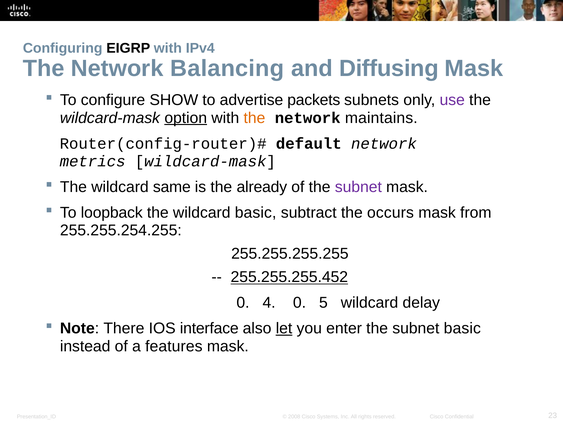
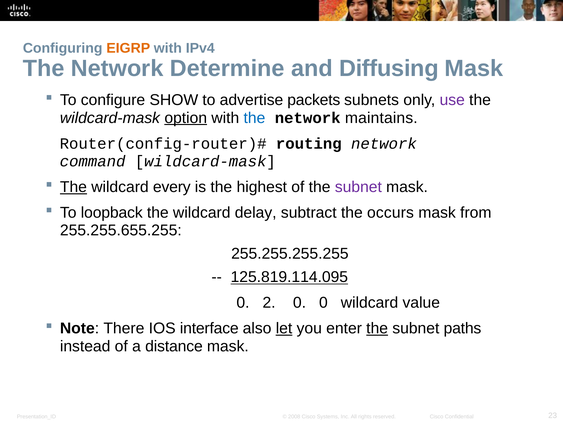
EIGRP colour: black -> orange (128, 48)
Balancing: Balancing -> Determine (227, 68)
the colour: orange -> blue (254, 118)
default: default -> routing (309, 144)
metrics: metrics -> command (93, 161)
The underline: none -> present (73, 187)
same: same -> every (172, 187)
already: already -> highest (262, 187)
wildcard basic: basic -> delay (256, 213)
255.255.254.255: 255.255.254.255 -> 255.255.655.255 (121, 231)
255.255.255.452: 255.255.255.452 -> 125.819.114.095 (289, 277)
4: 4 -> 2 (269, 303)
0 5: 5 -> 0 (323, 303)
delay: delay -> value (421, 303)
the underline: none -> present (377, 329)
subnet basic: basic -> paths (462, 329)
features: features -> distance (174, 346)
